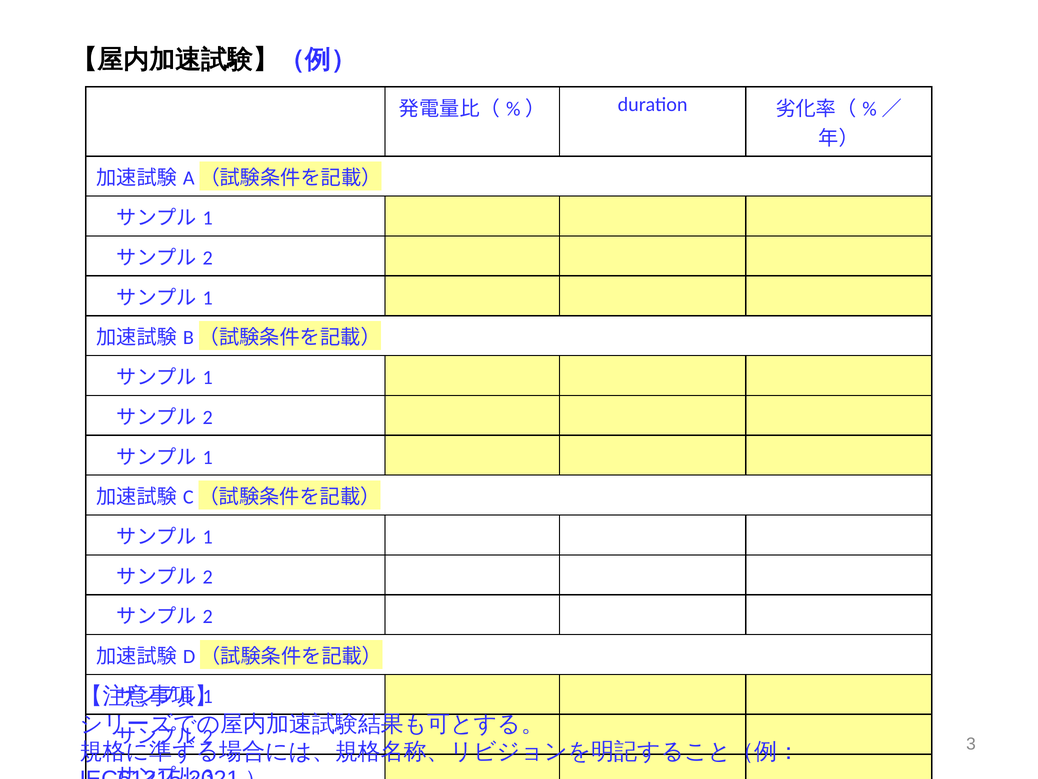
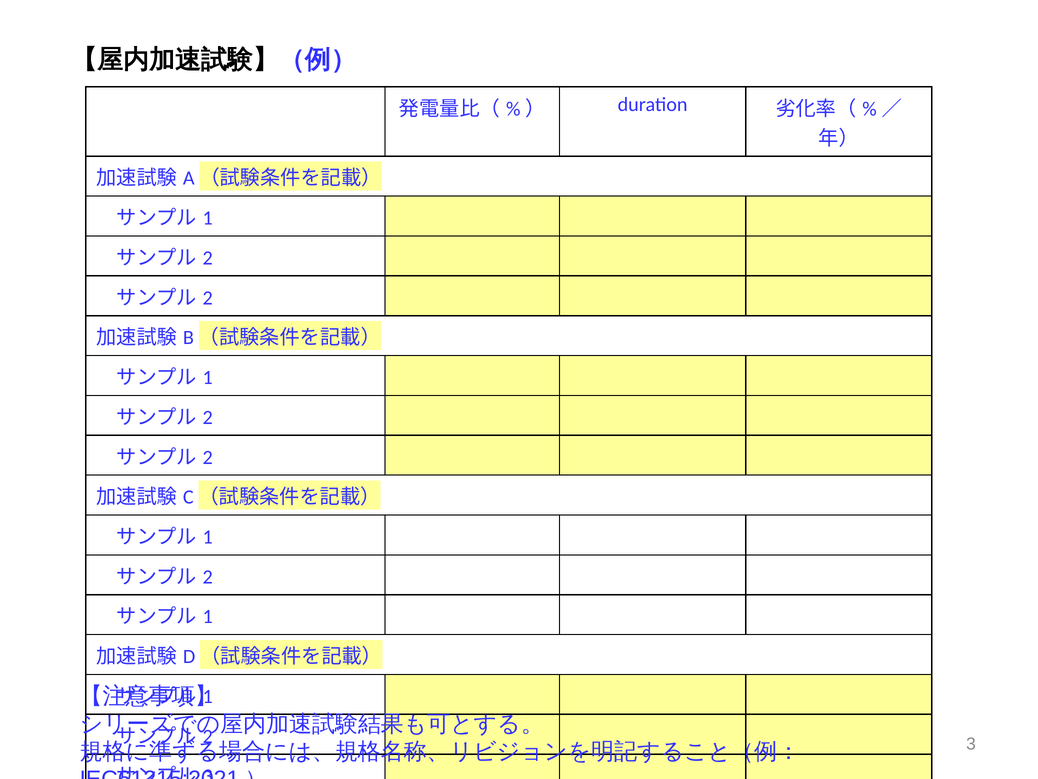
1: 1 -> 2 (208, 298)
1: 1 -> 2 (208, 457)
2: 2 -> 1 (208, 616)
